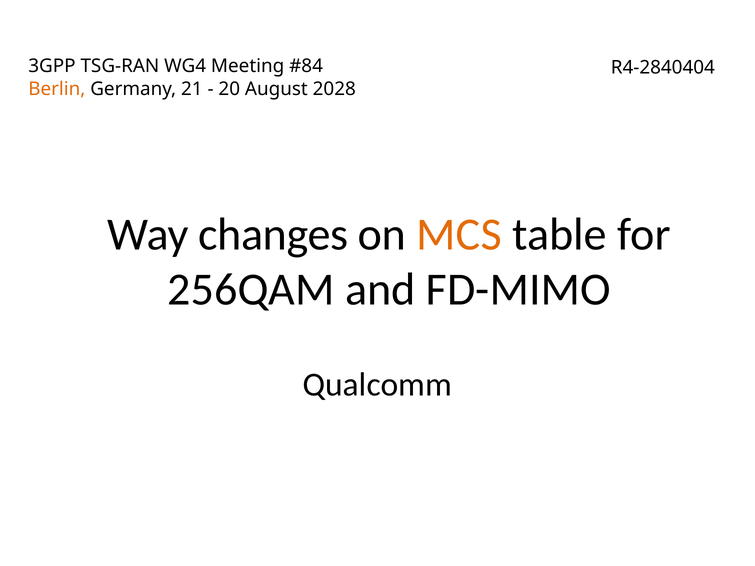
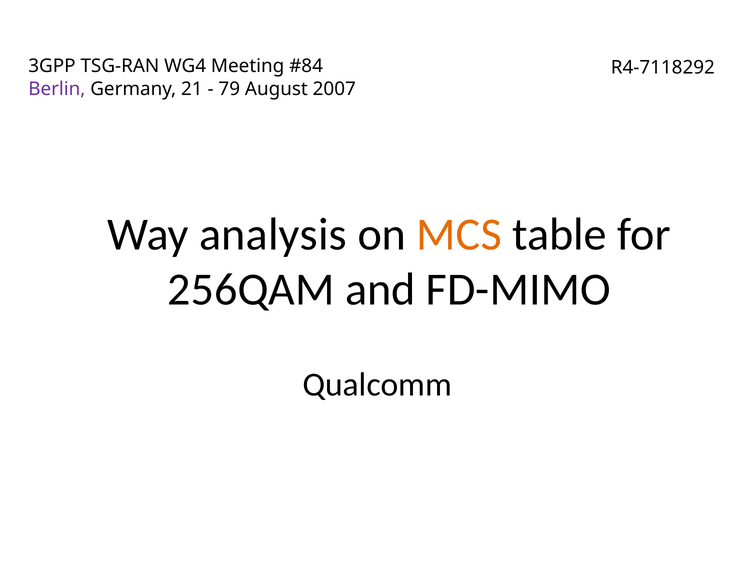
R4-2840404: R4-2840404 -> R4-7118292 (663, 68)
Berlin colour: orange -> purple (57, 89)
20: 20 -> 79 (229, 89)
2028: 2028 -> 2007 (334, 89)
changes: changes -> analysis (273, 234)
